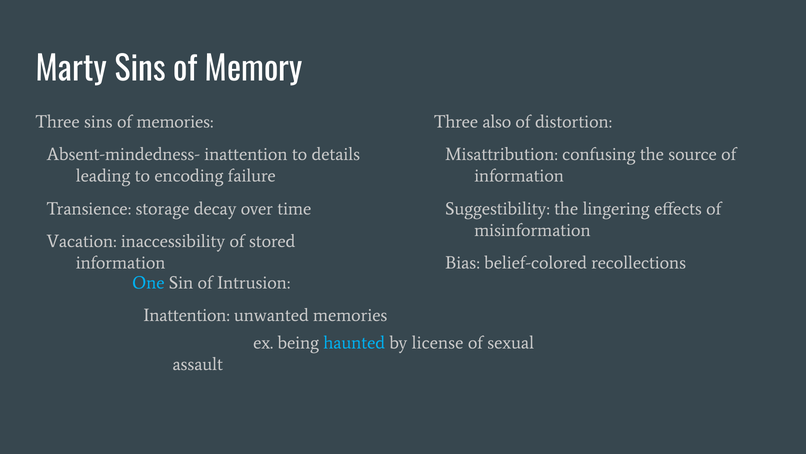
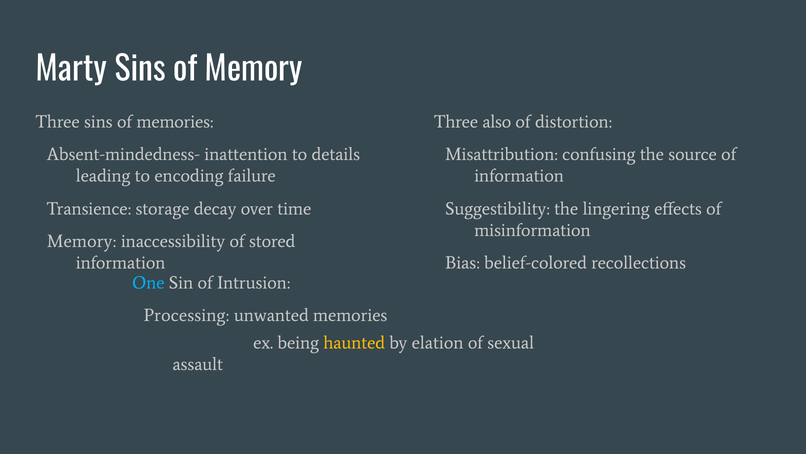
Vacation: Vacation -> Memory (81, 241)
Inattention: Inattention -> Processing (186, 315)
haunted colour: light blue -> yellow (354, 342)
license: license -> elation (438, 342)
